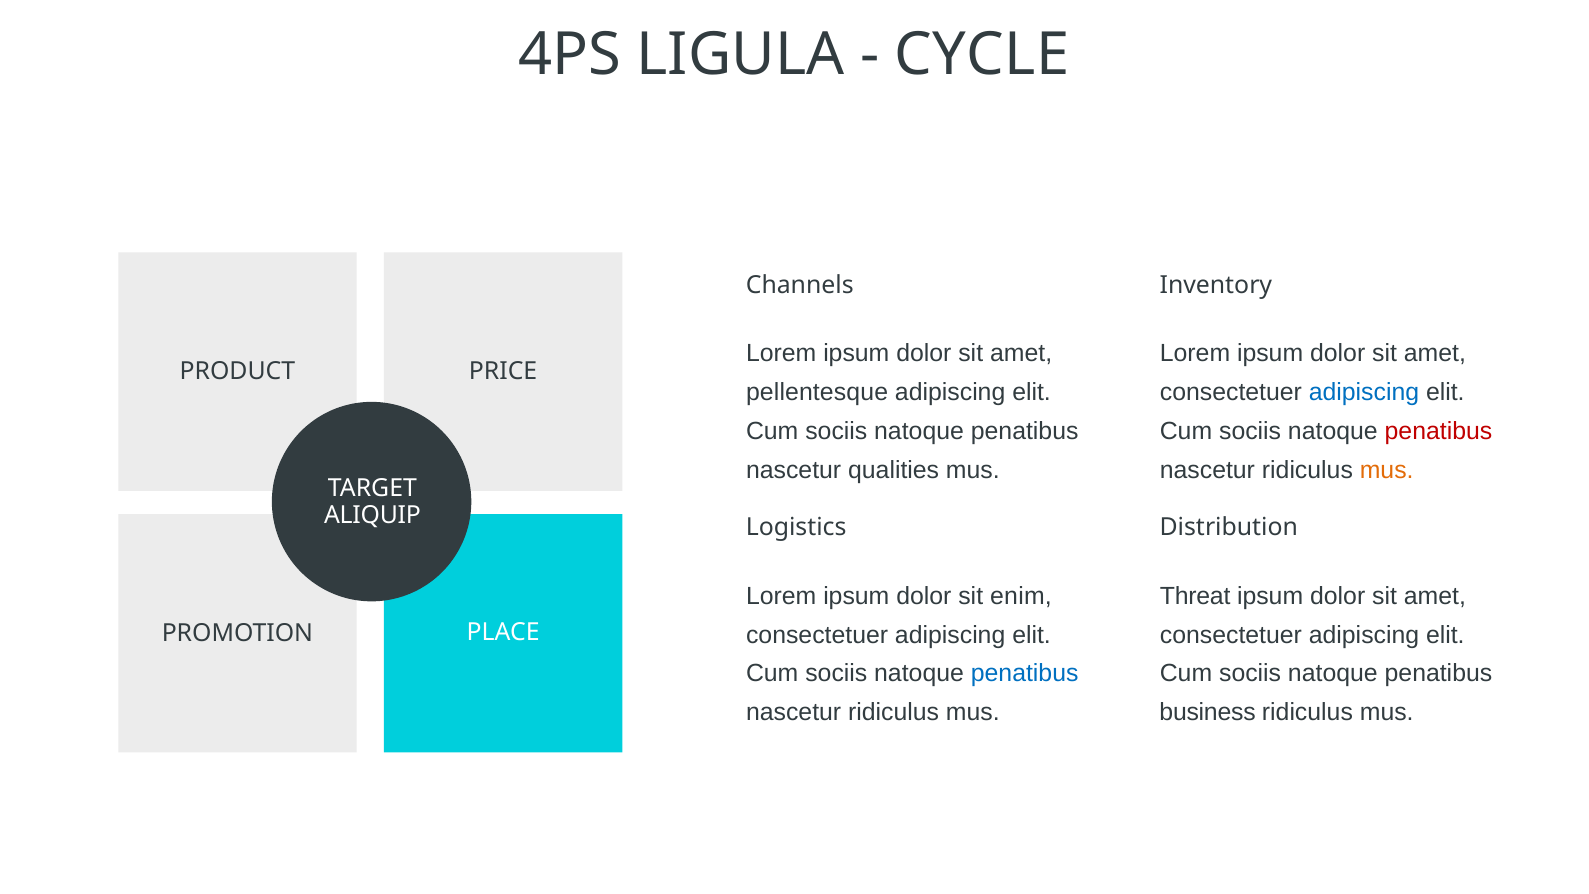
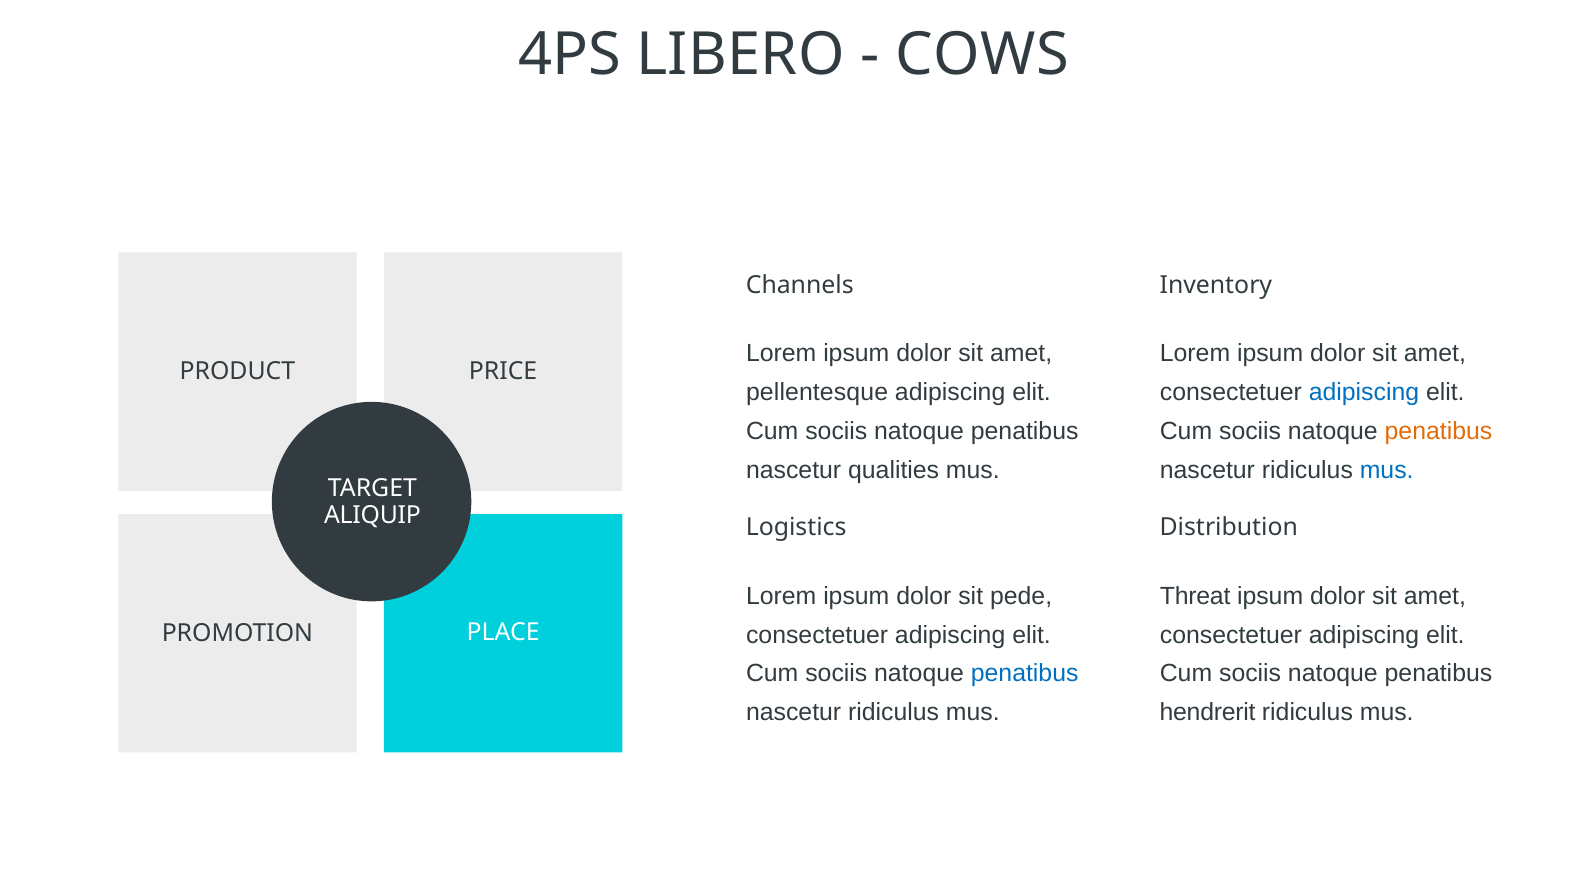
LIGULA: LIGULA -> LIBERO (740, 55)
CYCLE: CYCLE -> COWS (982, 55)
penatibus colour: red -> orange (1438, 431)
mus colour: orange -> blue (1387, 470)
enim: enim -> pede (1021, 596)
business: business -> hendrerit (1208, 712)
